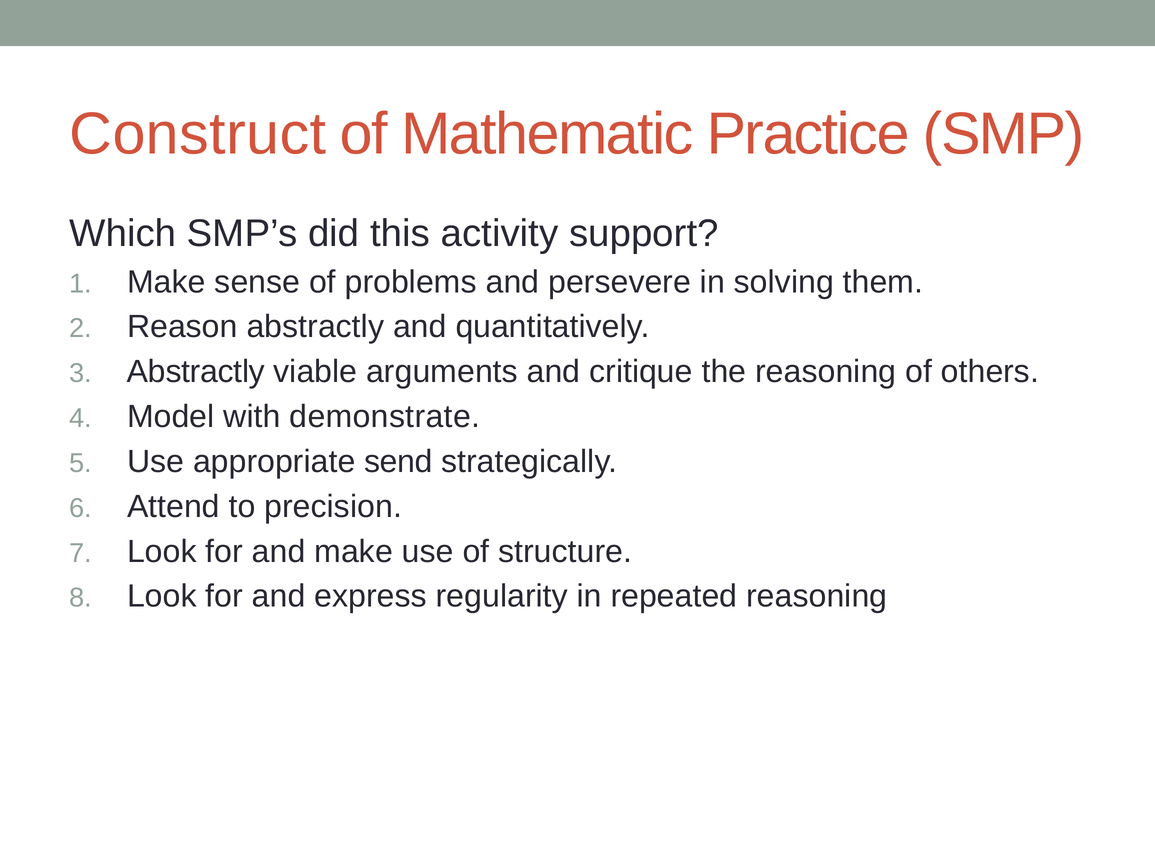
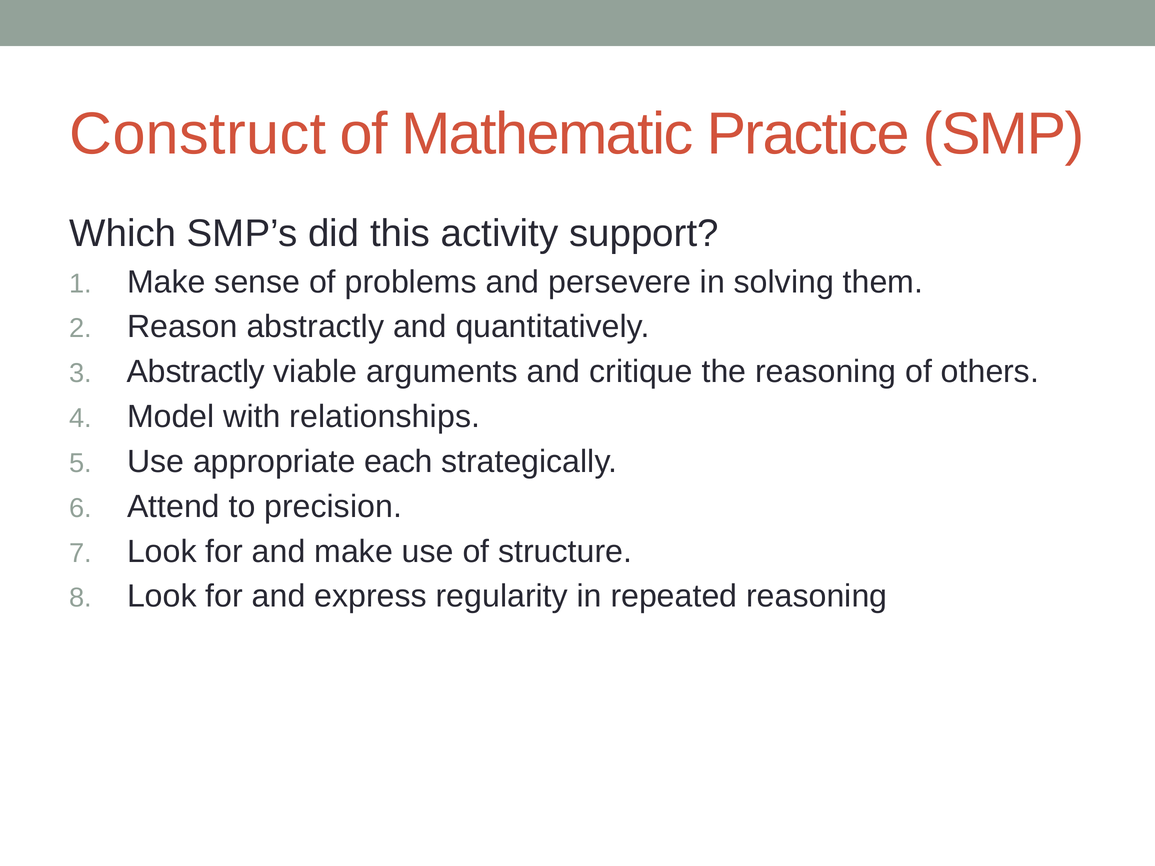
demonstrate: demonstrate -> relationships (385, 417)
send: send -> each (398, 462)
